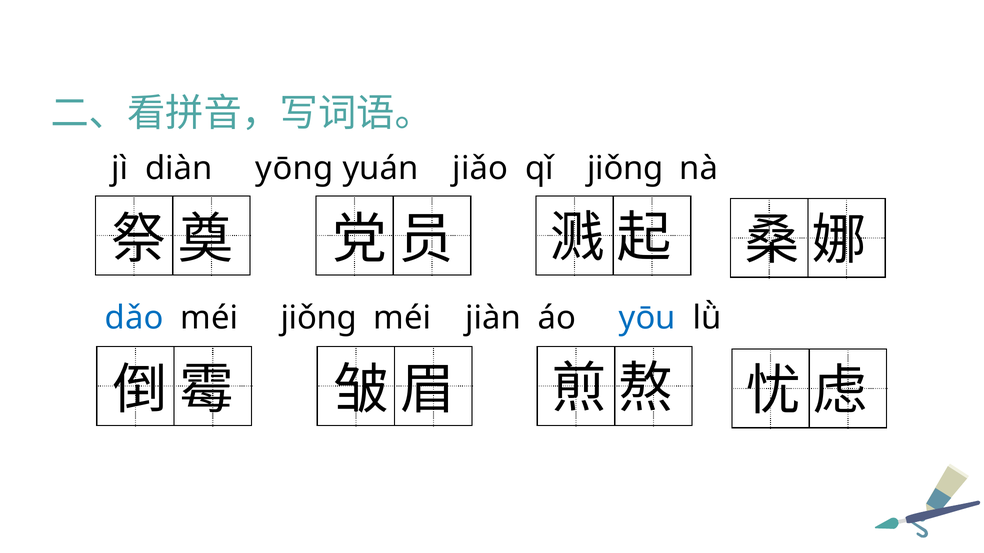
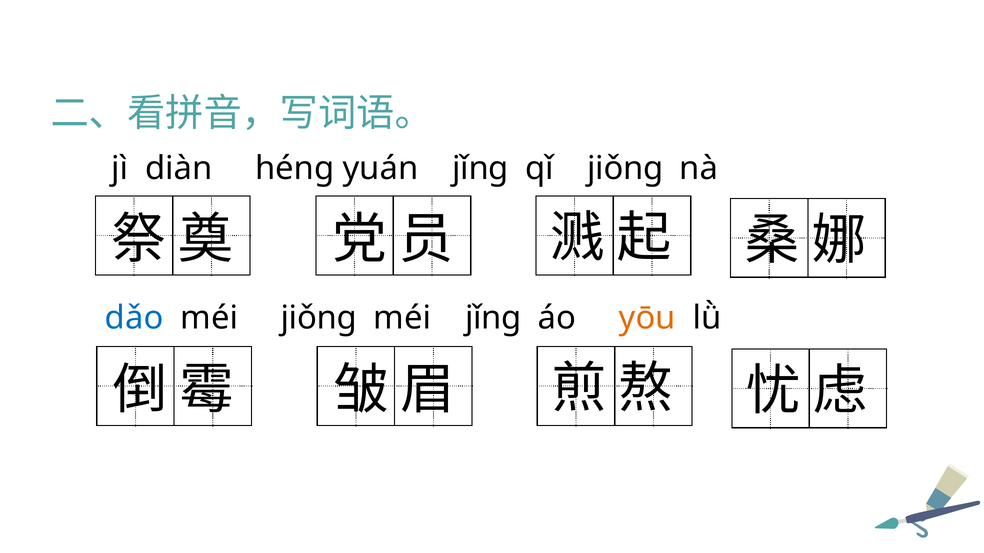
yōng: yōng -> héng (295, 168)
yuán jiǎo: jiǎo -> jǐng (480, 168)
méi jiàn: jiàn -> jǐng (493, 318)
yōu colour: blue -> orange (647, 318)
